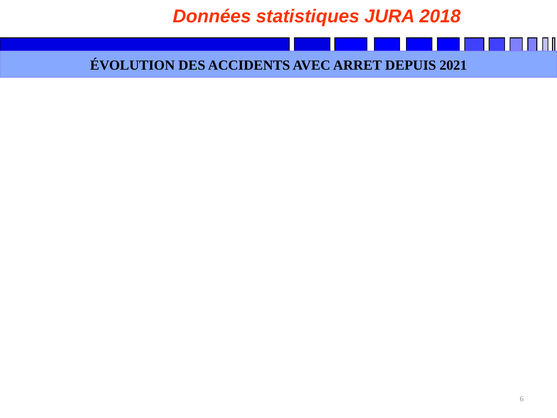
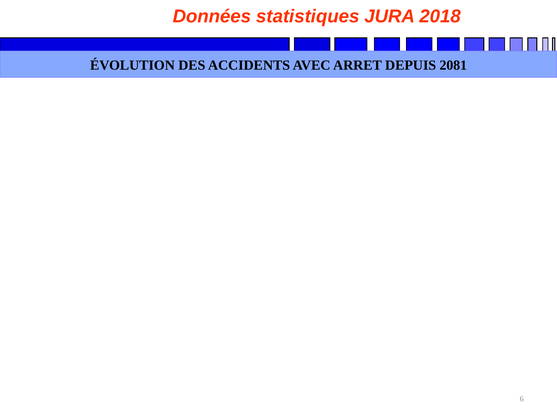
2021: 2021 -> 2081 (453, 65)
